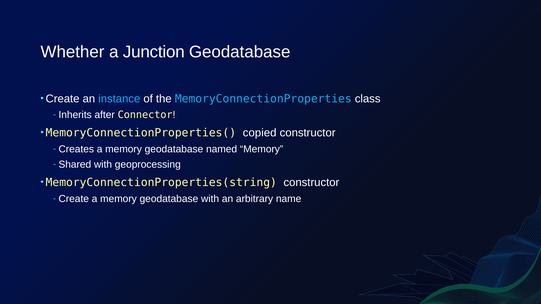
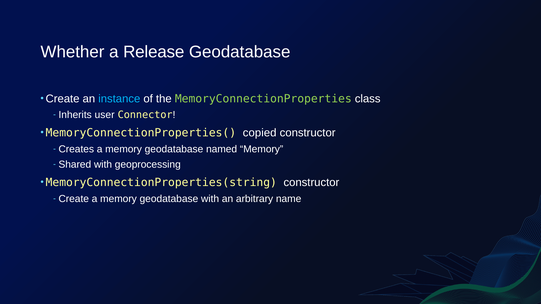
Junction: Junction -> Release (154, 52)
MemoryConnectionProperties colour: light blue -> light green (263, 99)
after: after -> user (105, 115)
